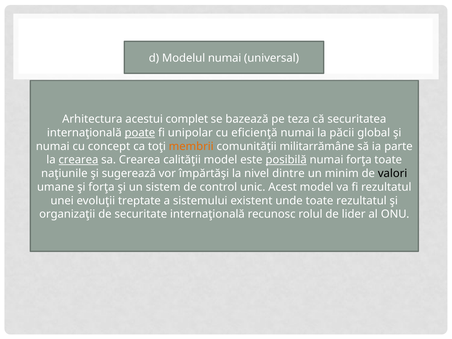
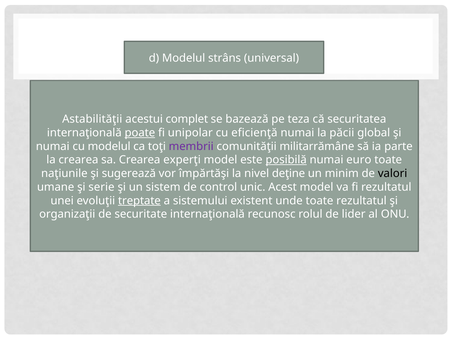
Modelul numai: numai -> strâns (225, 58)
Arhitectura: Arhitectura -> Astabilităţii (92, 119)
cu concept: concept -> modelul (109, 146)
membrii colour: orange -> purple (191, 146)
crearea underline: present -> none (78, 160)
calităţii: calităţii -> experţi (182, 160)
numai forţa: forţa -> euro (359, 160)
dintre: dintre -> deţine (289, 173)
şi forţa: forţa -> serie (101, 187)
treptate underline: none -> present (139, 201)
